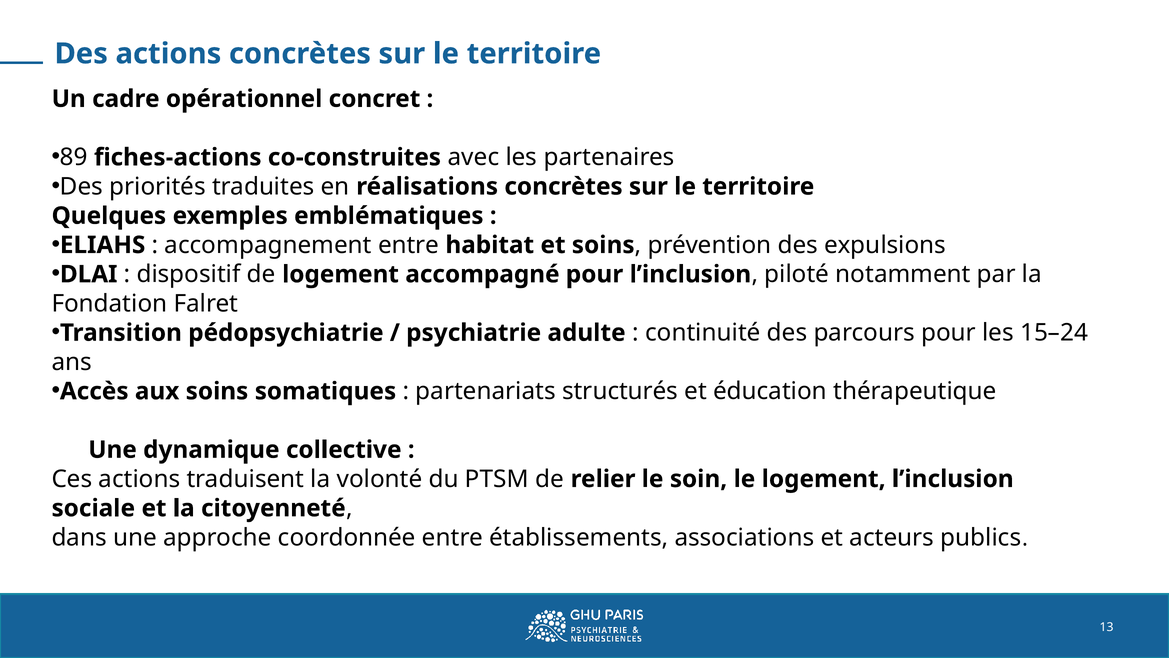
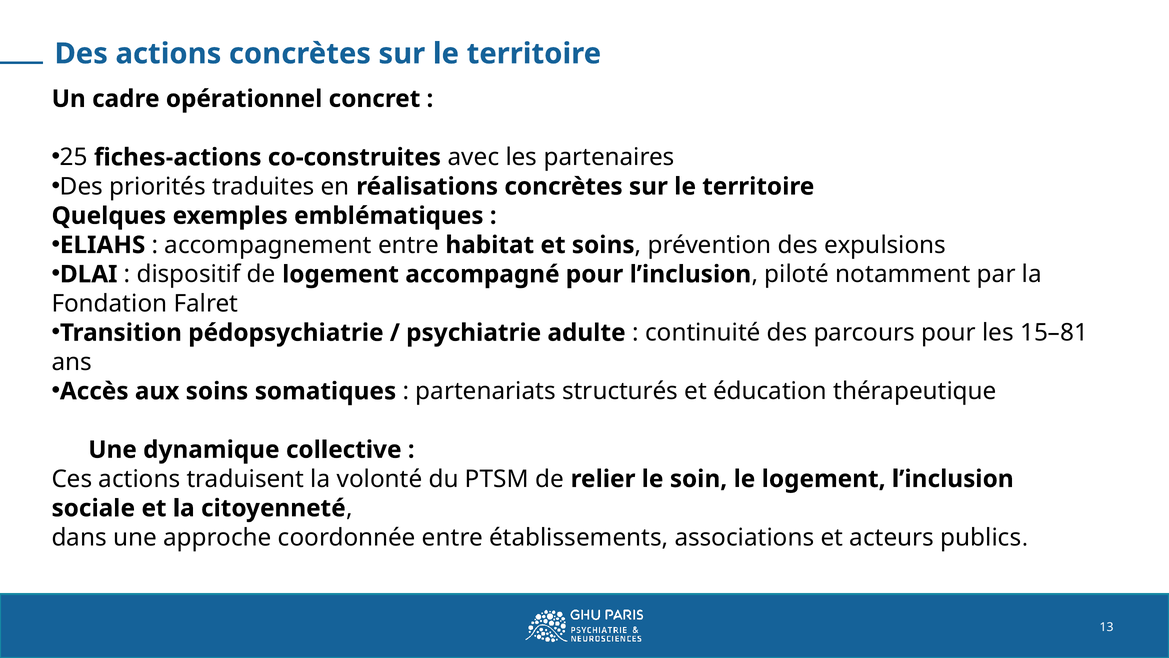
89: 89 -> 25 (74, 157)
15–24: 15–24 -> 15–81 (1054, 333)
